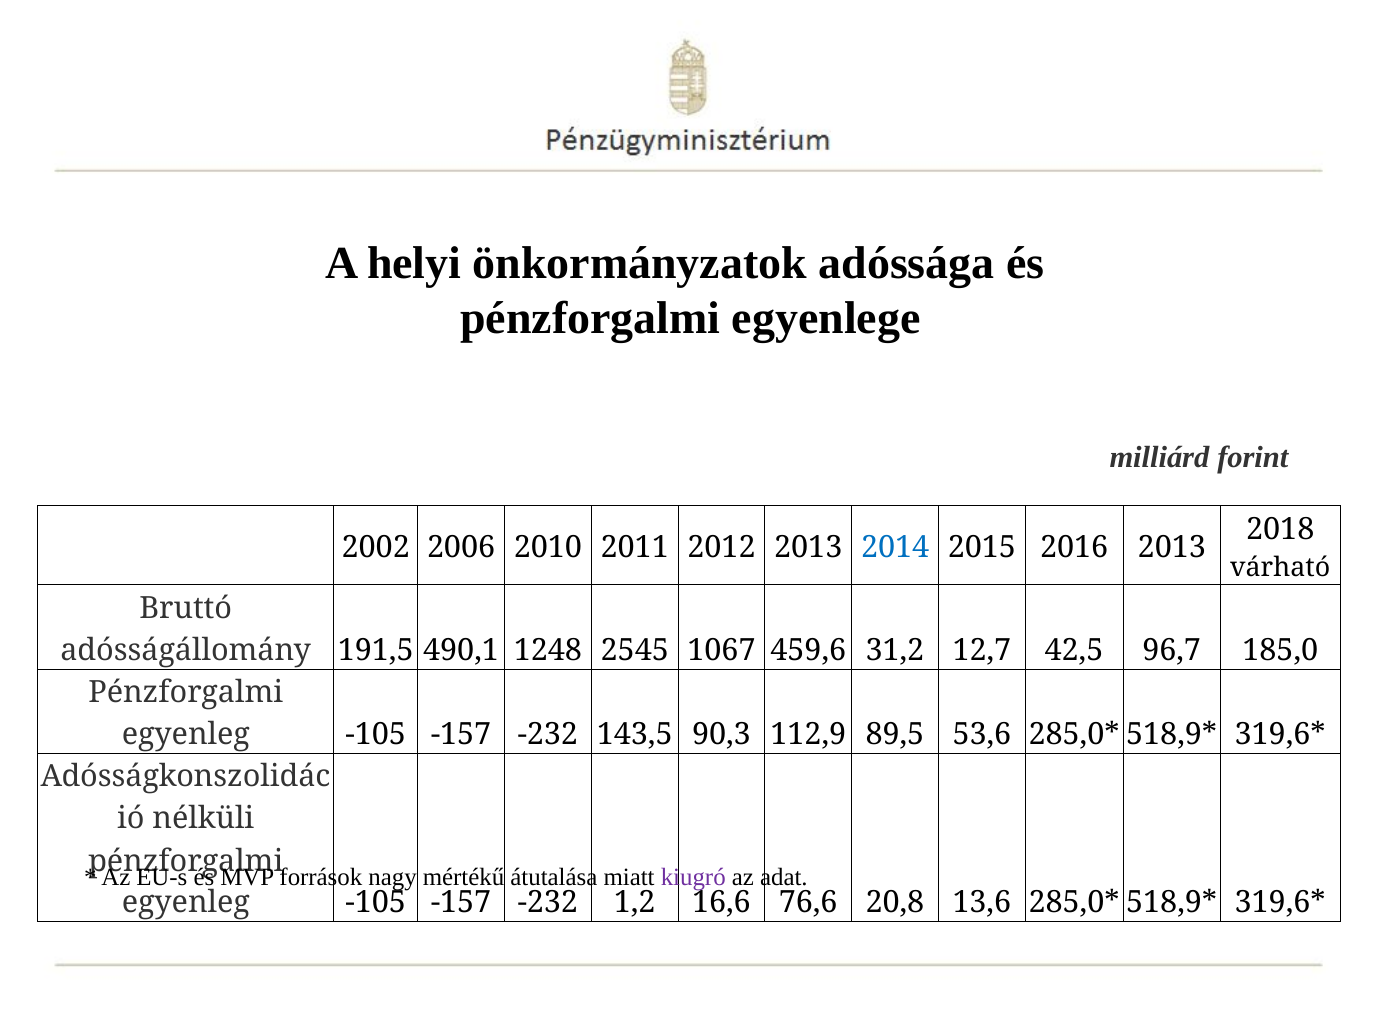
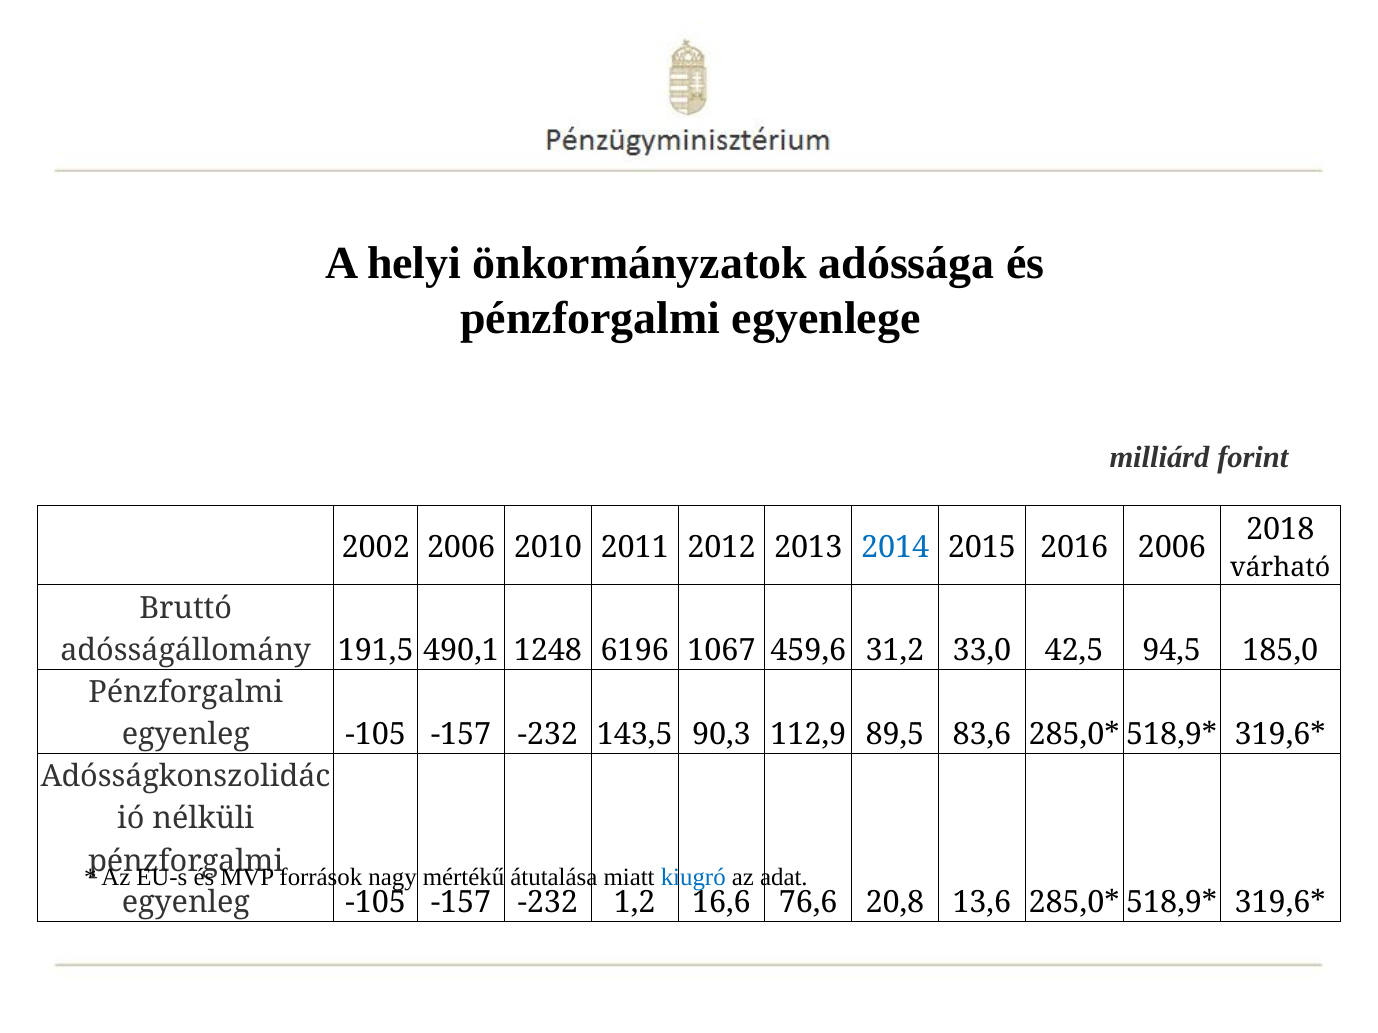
2016 2013: 2013 -> 2006 (1172, 548)
2545: 2545 -> 6196 (635, 650)
12,7: 12,7 -> 33,0 (982, 650)
96,7: 96,7 -> 94,5 (1172, 650)
53,6: 53,6 -> 83,6 (982, 735)
kiugró colour: purple -> blue (693, 877)
